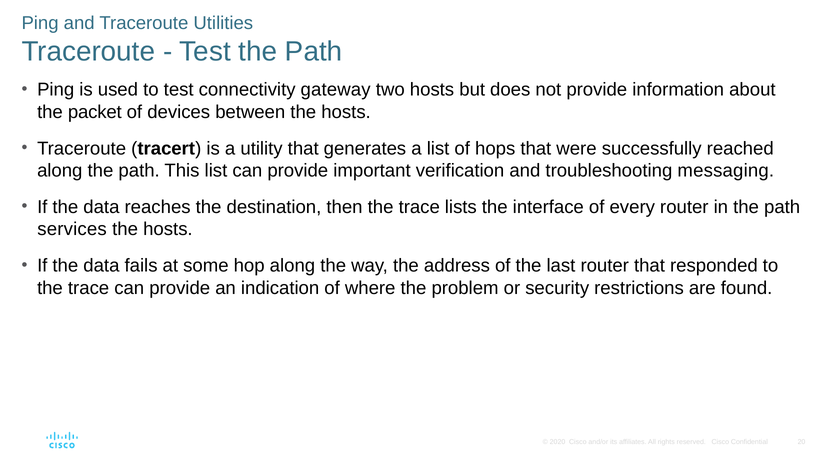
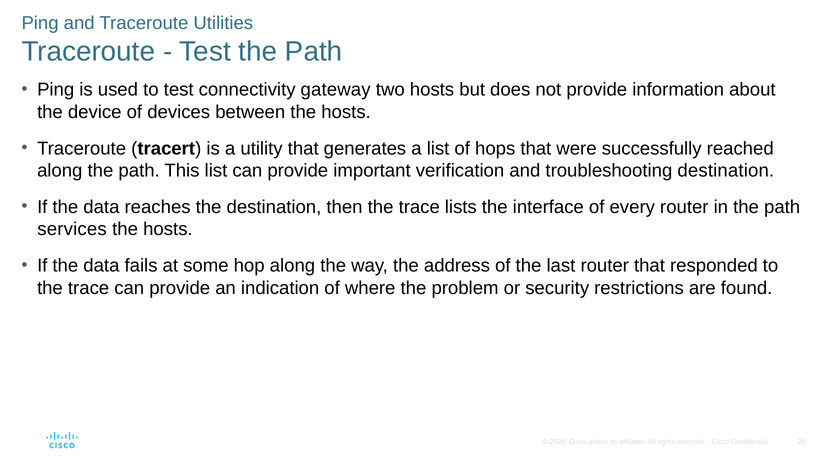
packet: packet -> device (95, 112)
troubleshooting messaging: messaging -> destination (726, 171)
